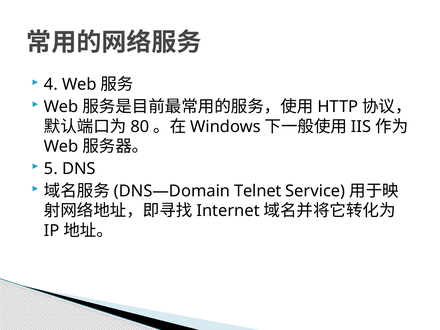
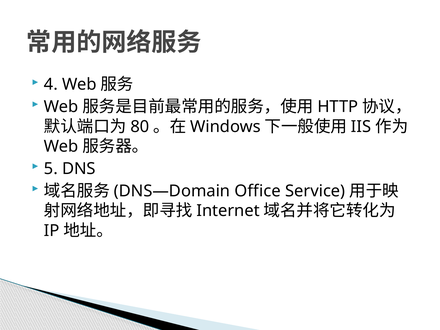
Telnet: Telnet -> Office (258, 191)
